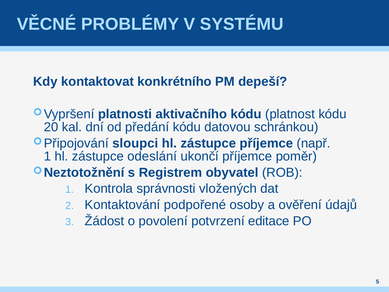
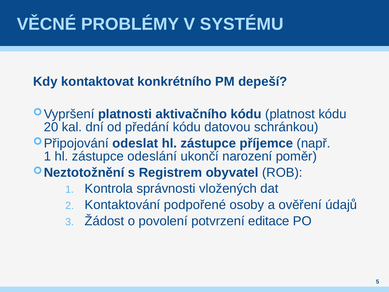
sloupci: sloupci -> odeslat (135, 143)
ukončí příjemce: příjemce -> narození (247, 156)
